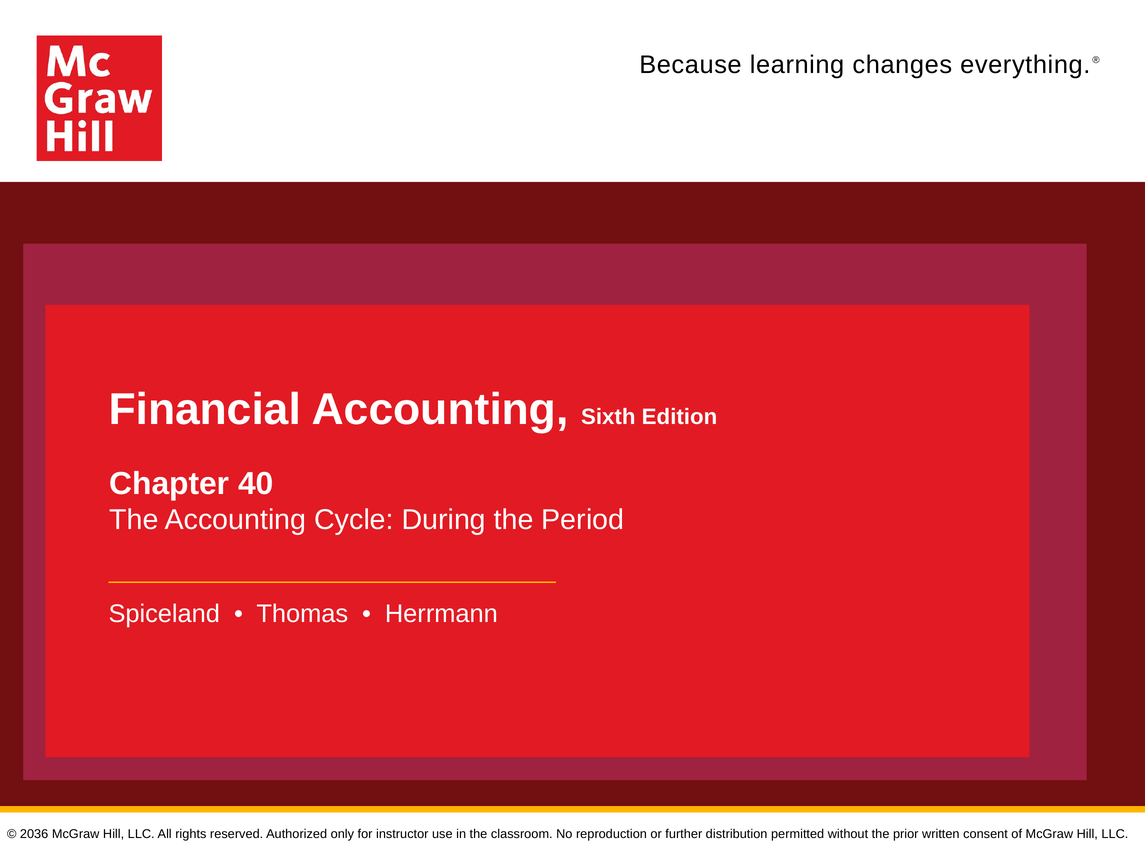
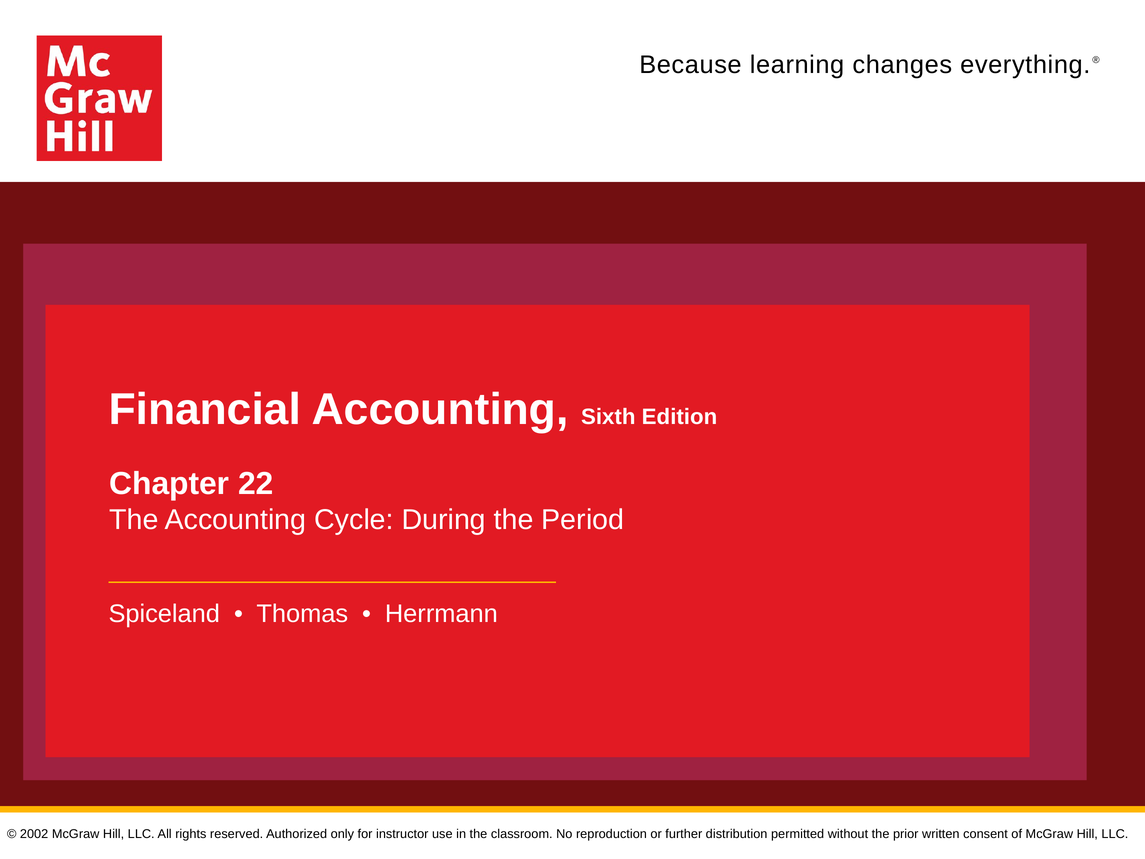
40: 40 -> 22 (256, 484)
2036: 2036 -> 2002 (34, 834)
